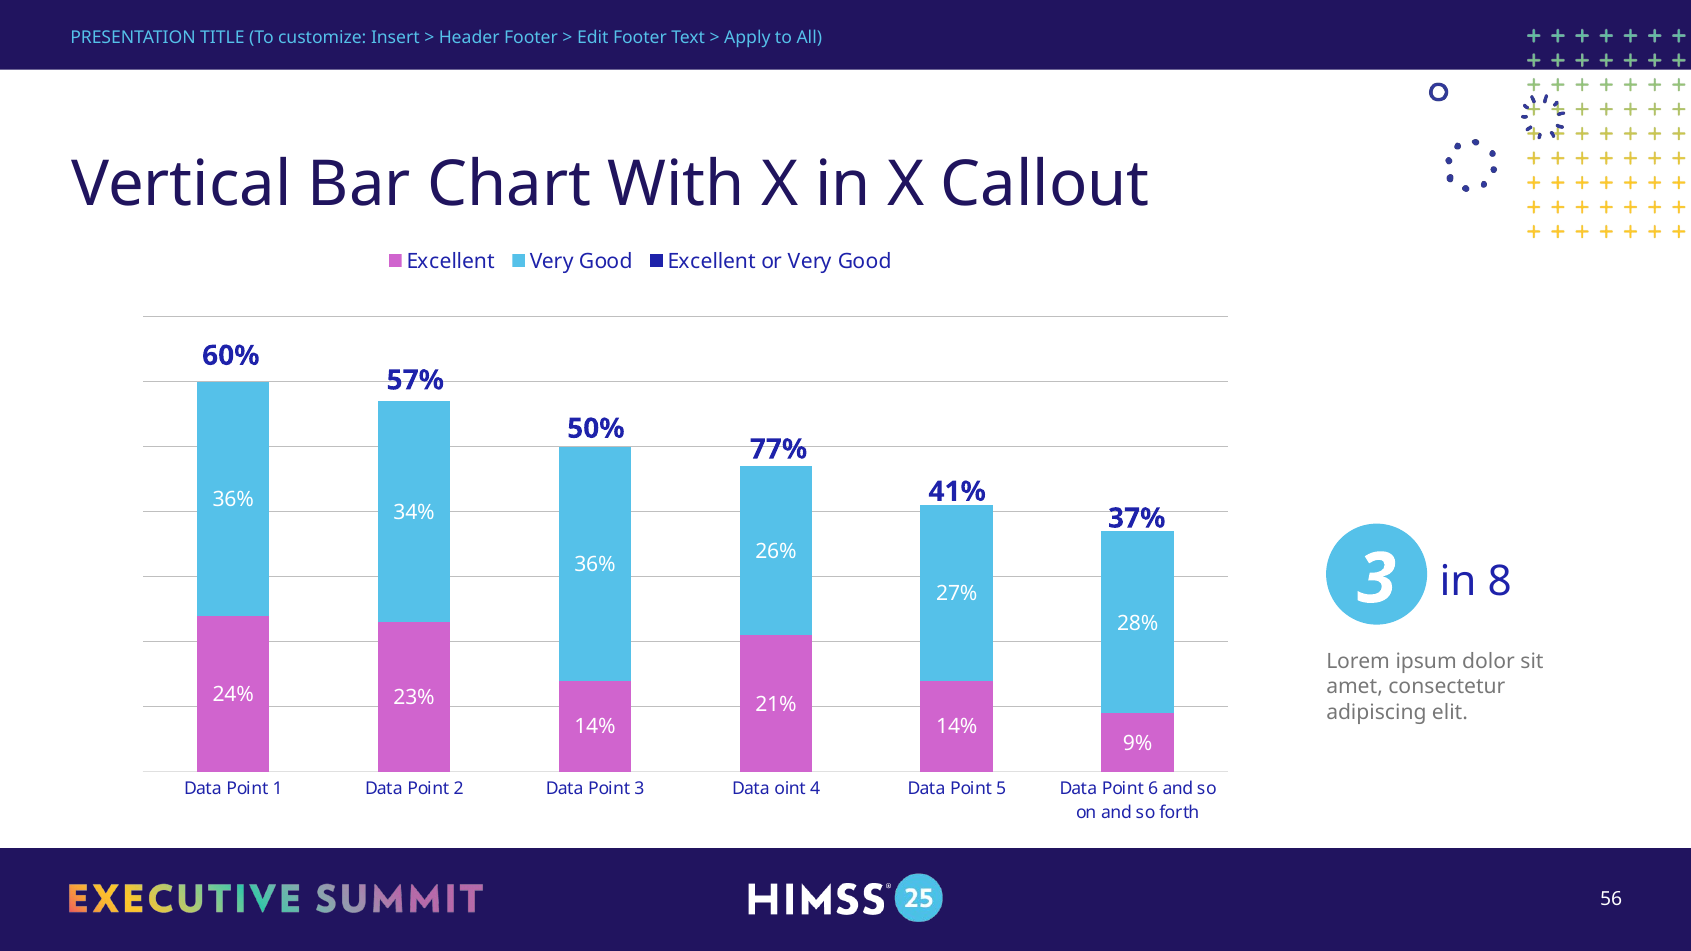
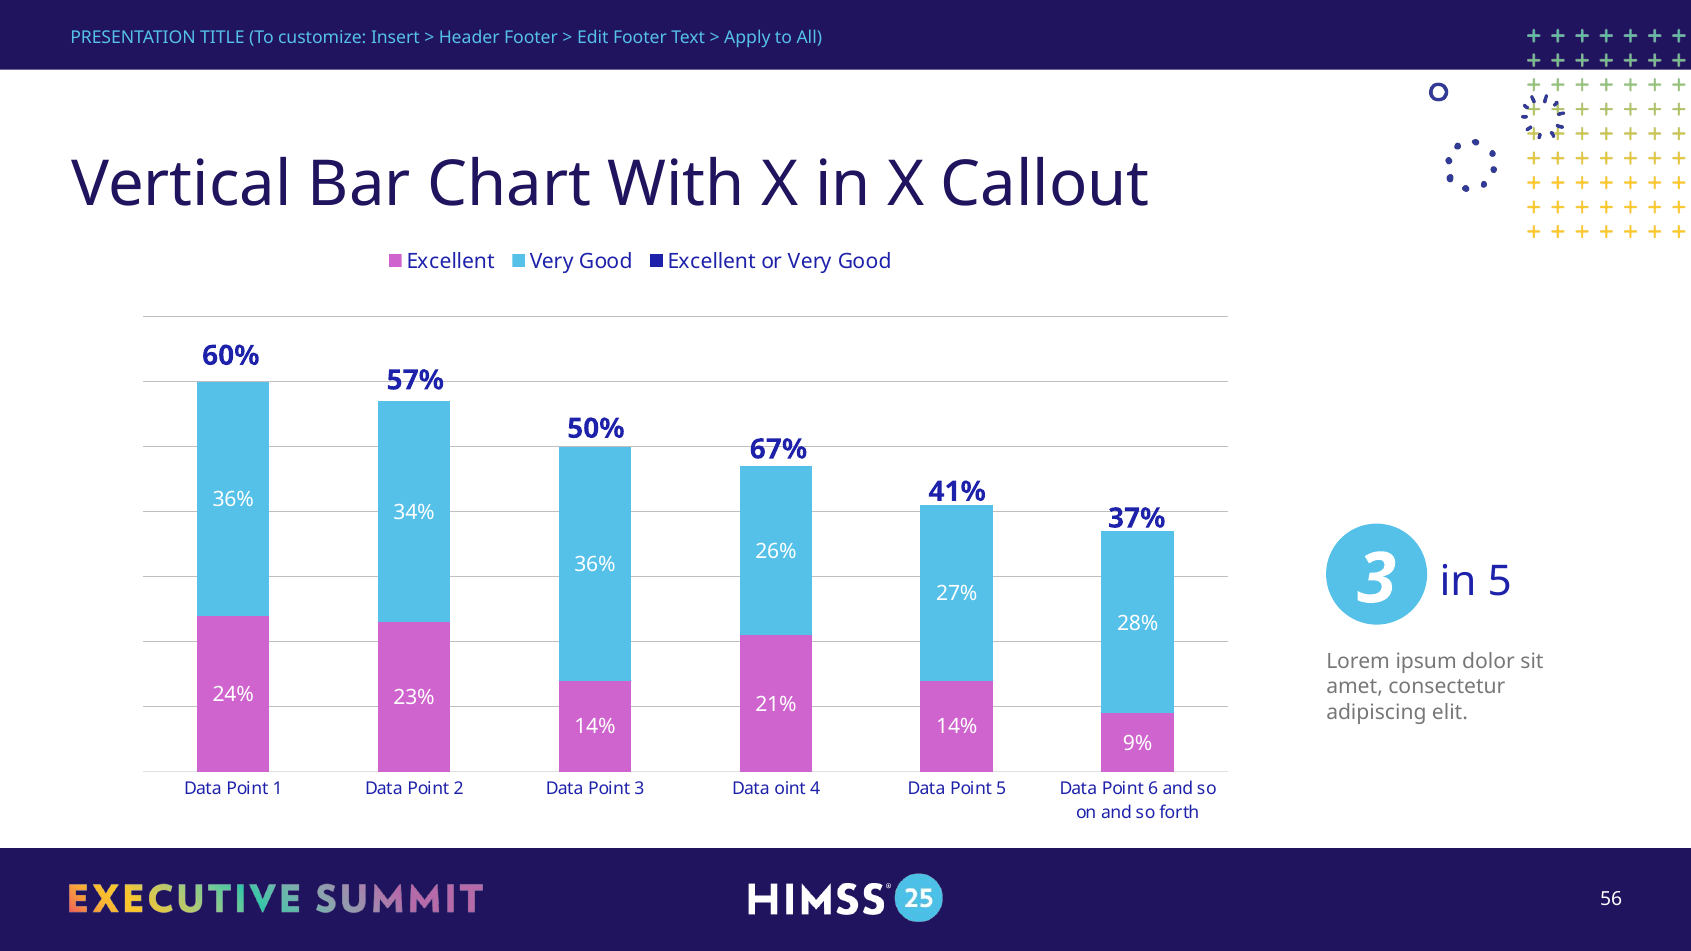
77%: 77% -> 67% (779, 449)
in 8: 8 -> 5 (1500, 581)
